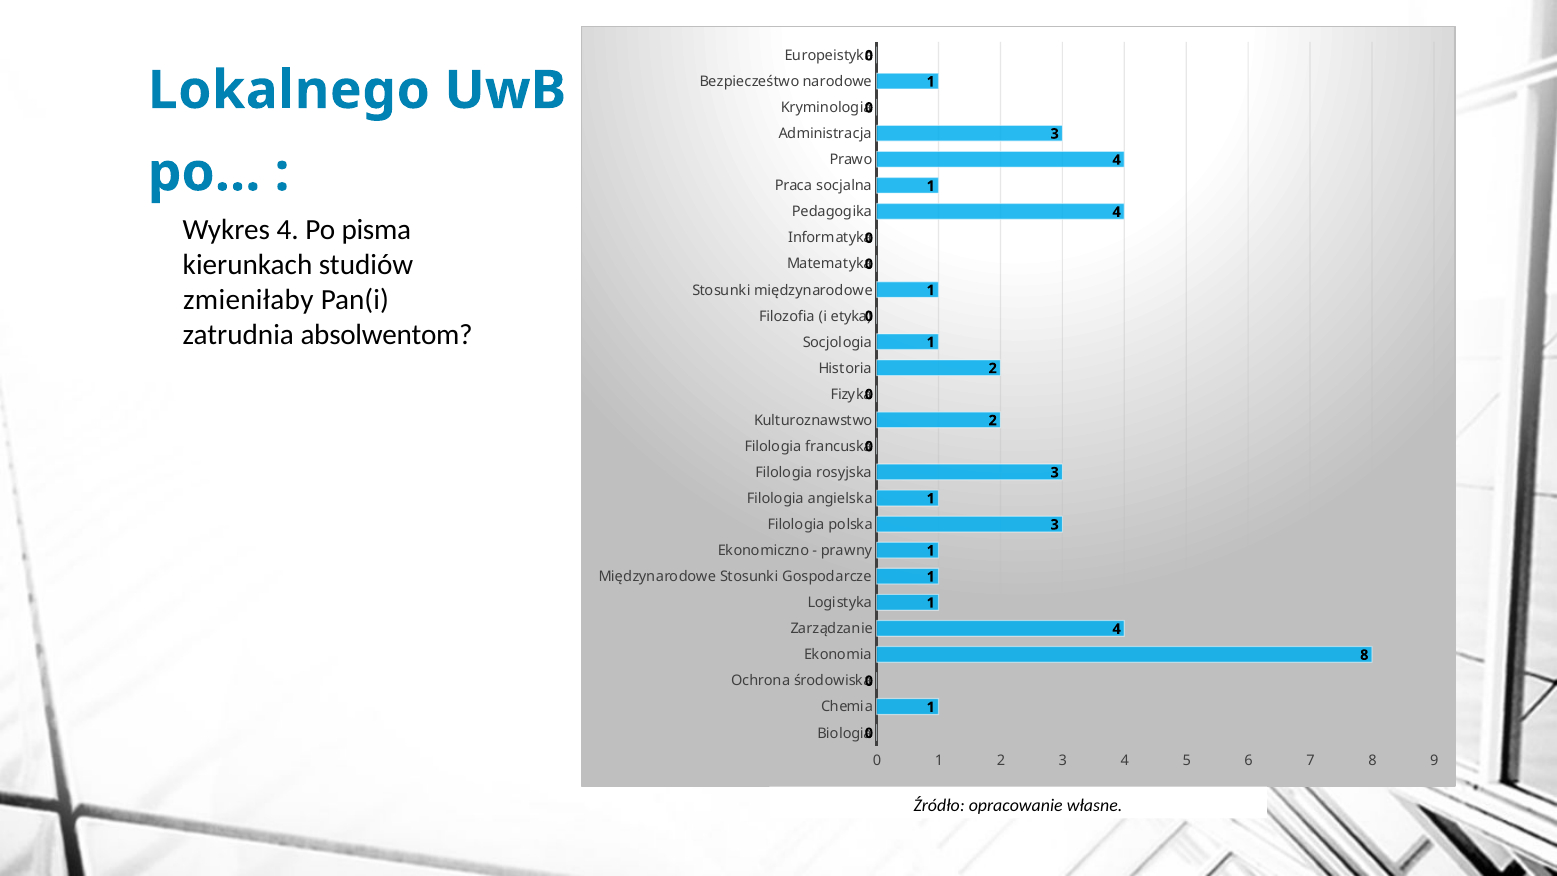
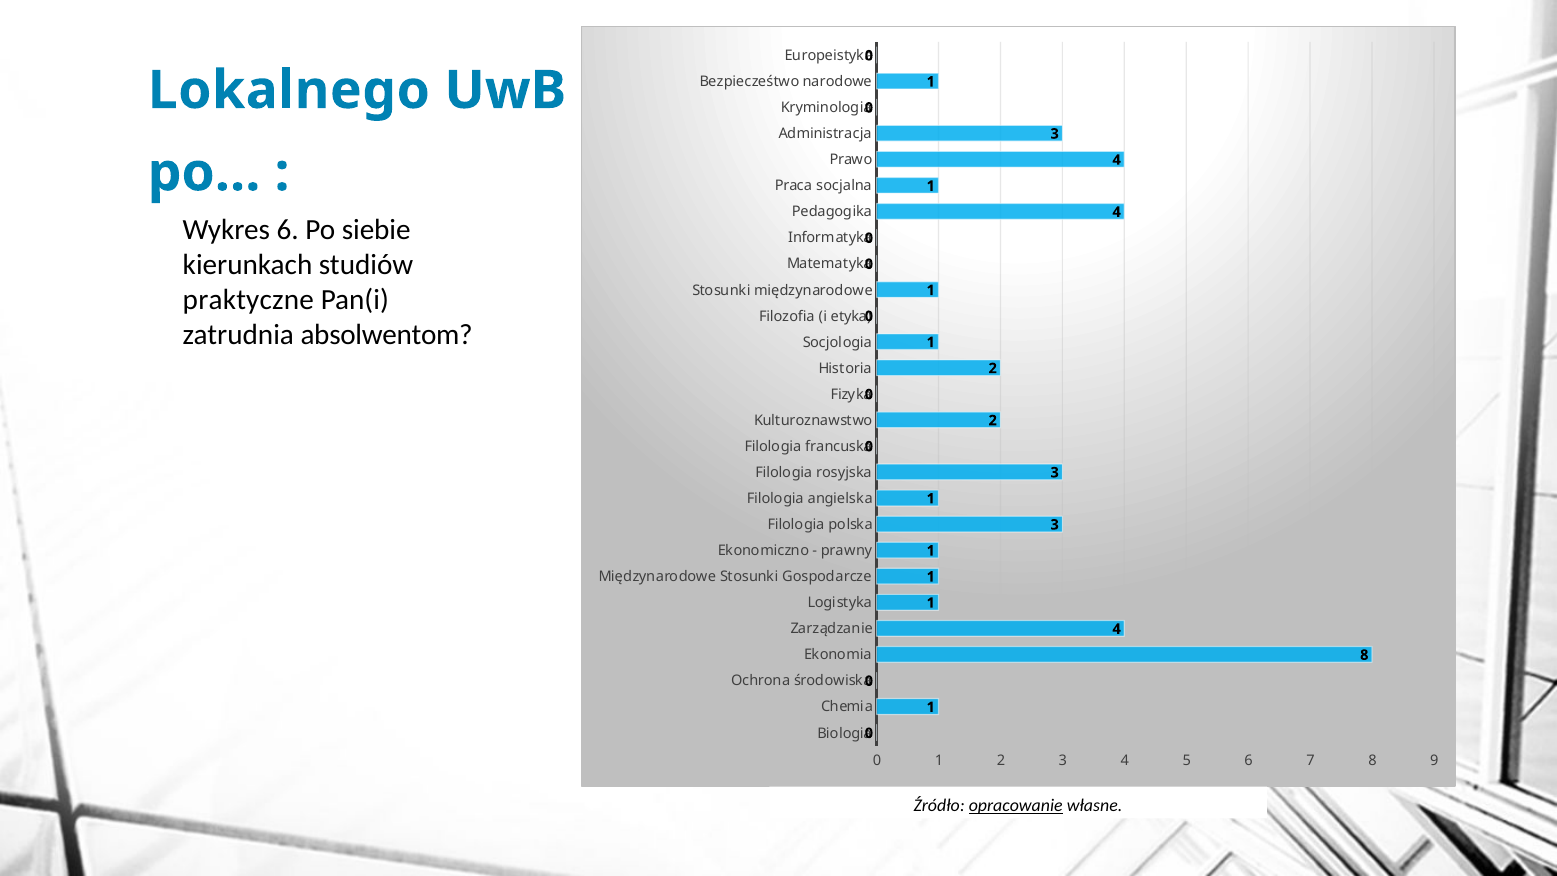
Wykres 4: 4 -> 6 (288, 230)
pisma: pisma -> siebie (376, 230)
zmieniłaby: zmieniłaby -> praktyczne (248, 300)
opracowanie underline: none -> present (1016, 806)
